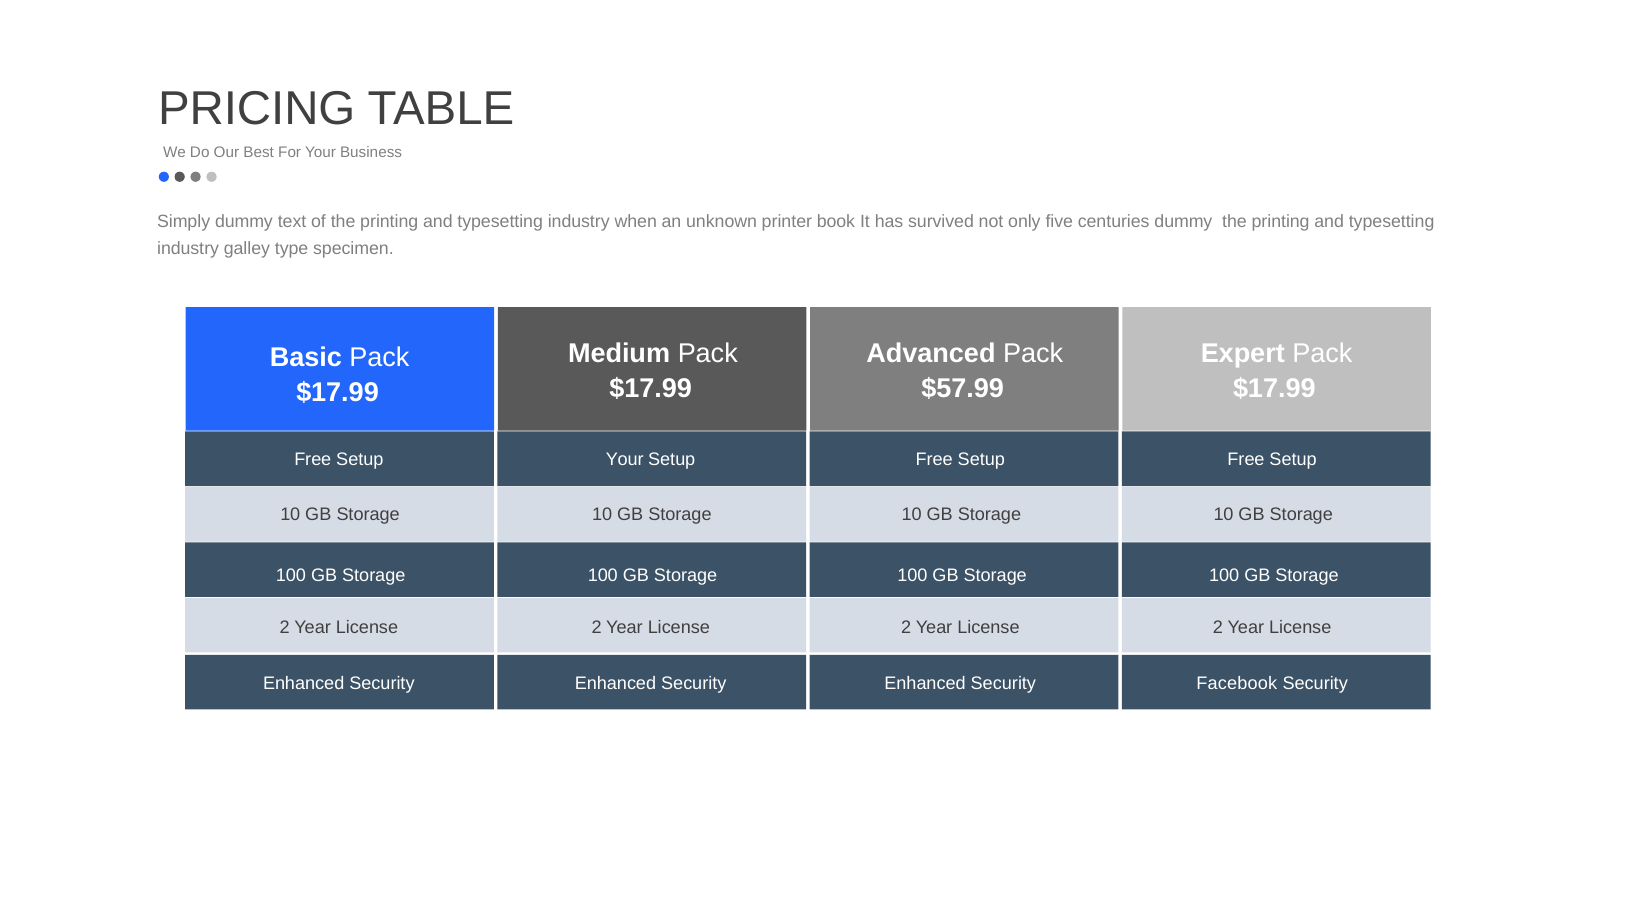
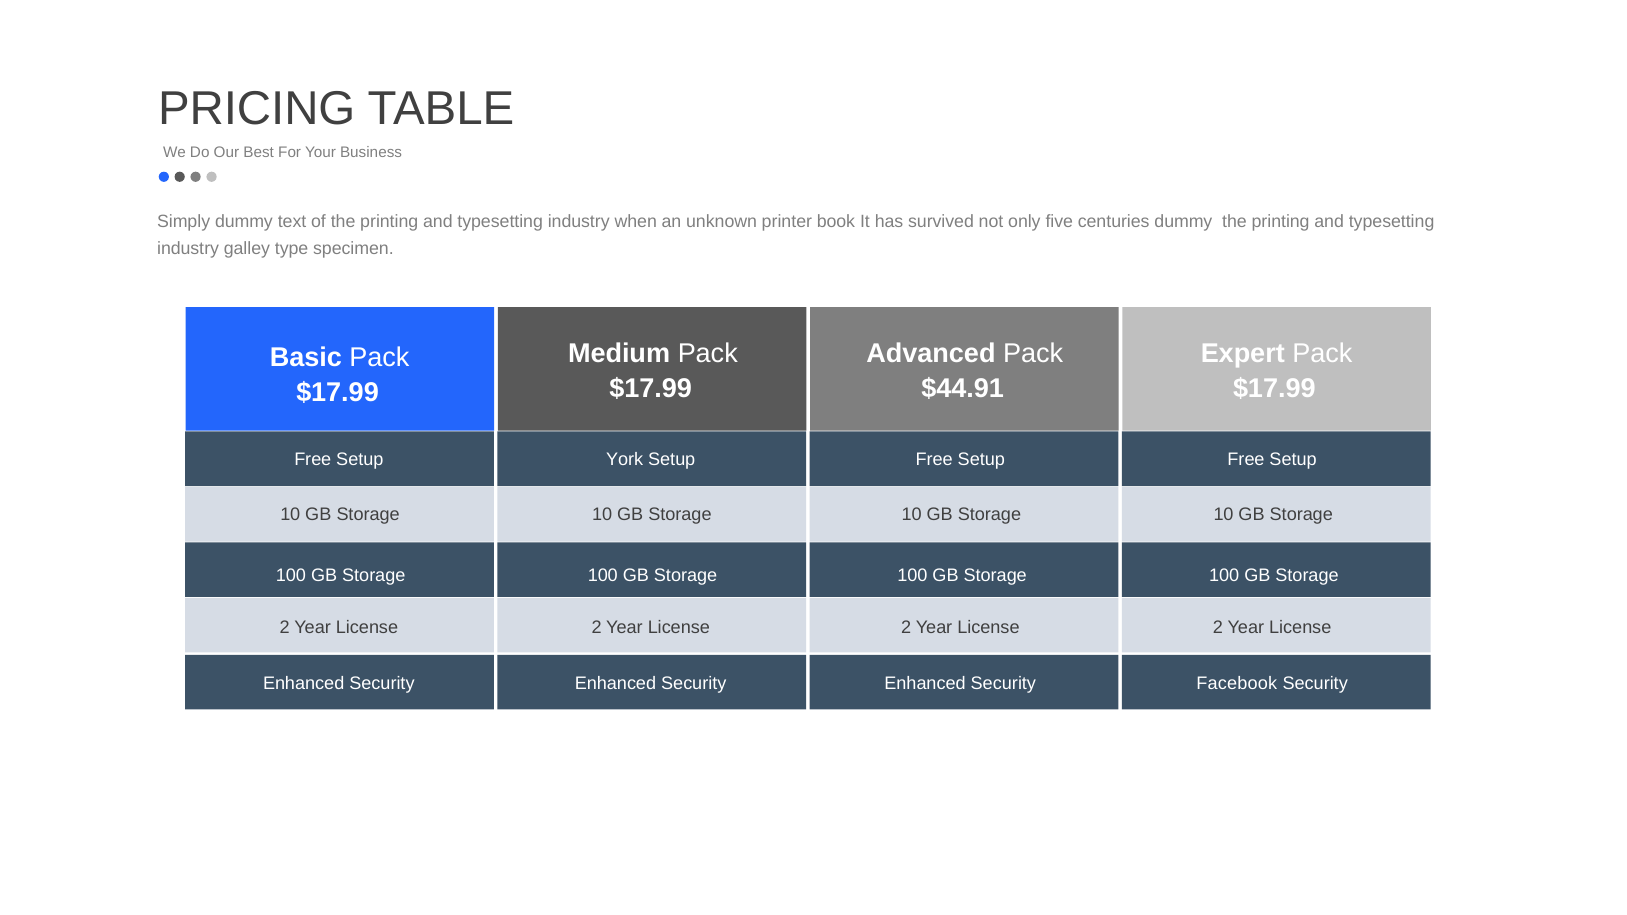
$57.99: $57.99 -> $44.91 (963, 388)
Your: Your -> York (625, 460)
